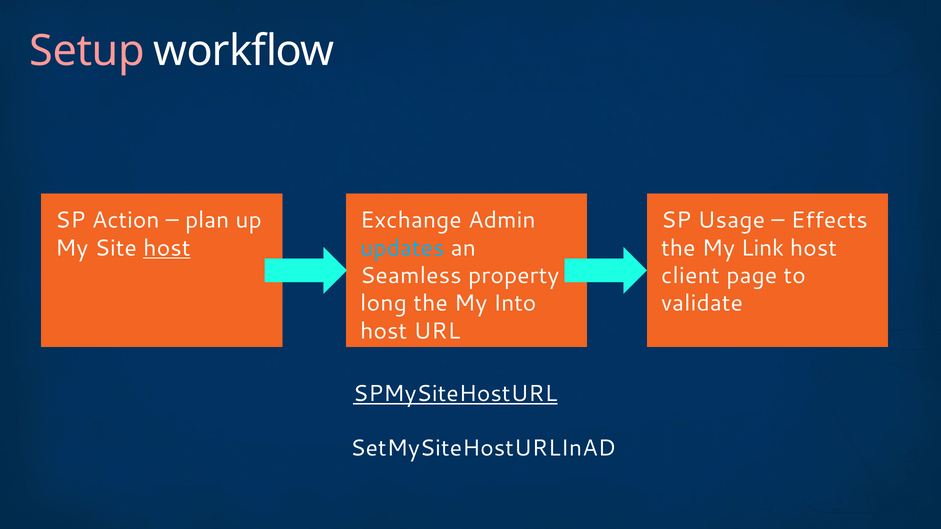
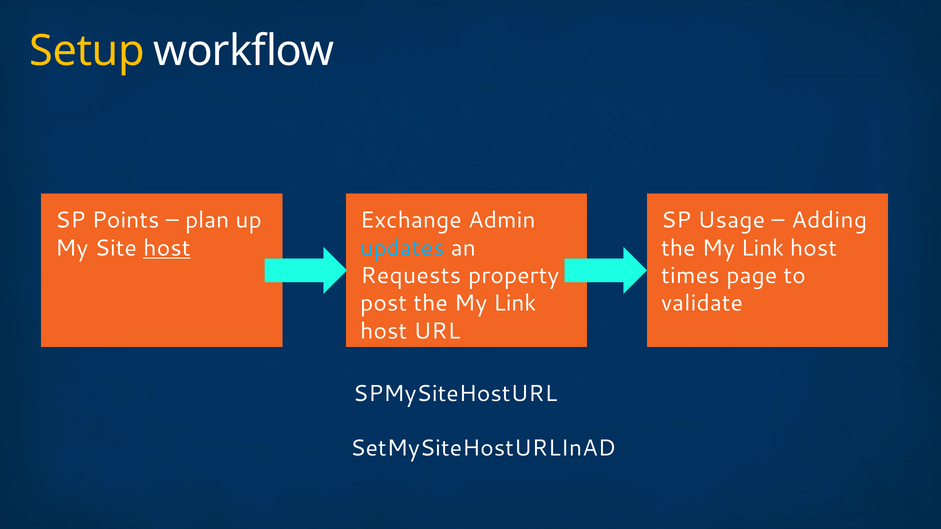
Setup colour: pink -> yellow (87, 51)
Action: Action -> Points (126, 220)
Effects: Effects -> Adding (829, 220)
Seamless: Seamless -> Requests (411, 276)
client: client -> times (690, 276)
long: long -> post (384, 303)
Into: Into -> Link (515, 303)
SPMySiteHostURL underline: present -> none (455, 394)
